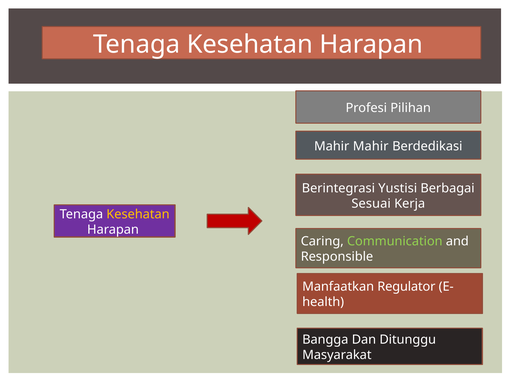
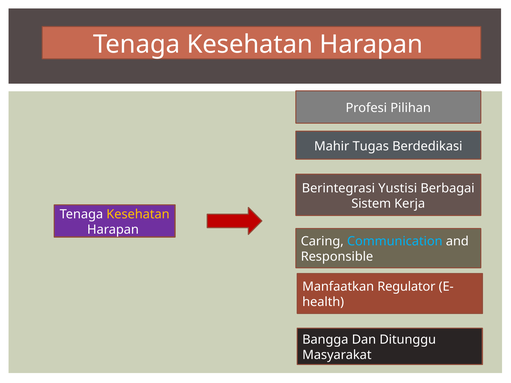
Mahir Mahir: Mahir -> Tugas (371, 146)
Sesuai: Sesuai -> Sistem (371, 204)
Communication colour: light green -> light blue (395, 242)
